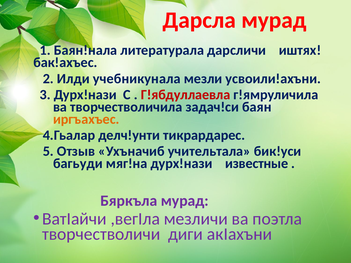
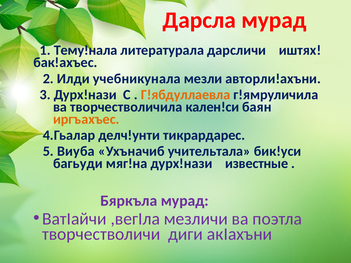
Баян!нала: Баян!нала -> Тему!нала (86, 50)
усвоили!ахъни: усвоили!ахъни -> авторли!ахъни (273, 79)
Г!ябдуллаевла colour: red -> orange (186, 95)
задач!си: задач!си -> кален!си (212, 107)
Отзыв: Отзыв -> Виуба (76, 151)
